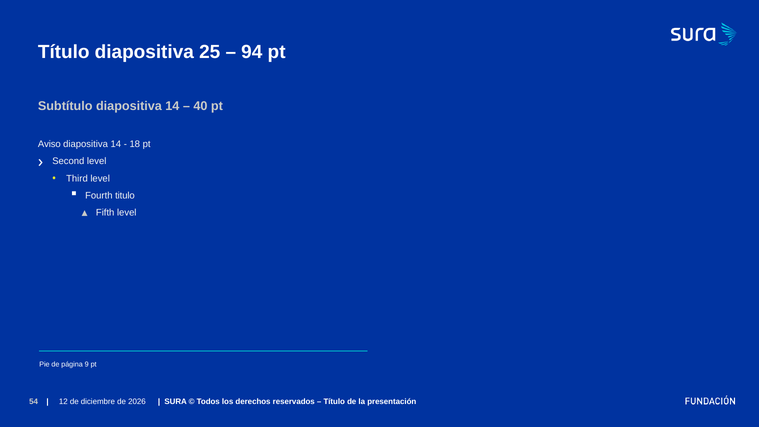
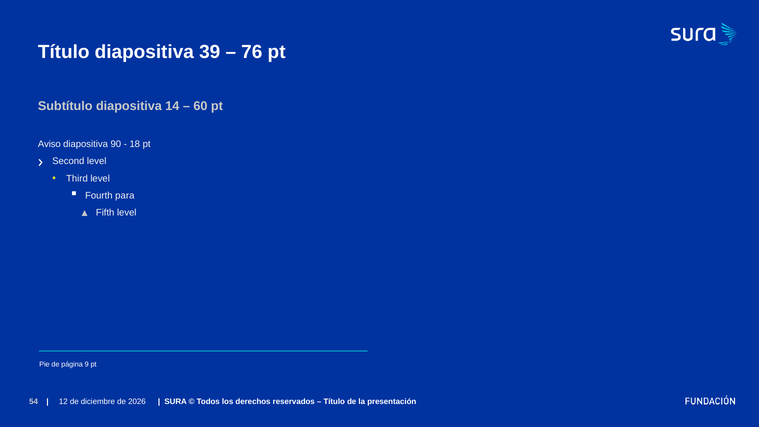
25: 25 -> 39 (210, 52)
94: 94 -> 76 (252, 52)
40: 40 -> 60 (200, 106)
14: 14 -> 90 (116, 144)
titulo: titulo -> para (125, 196)
